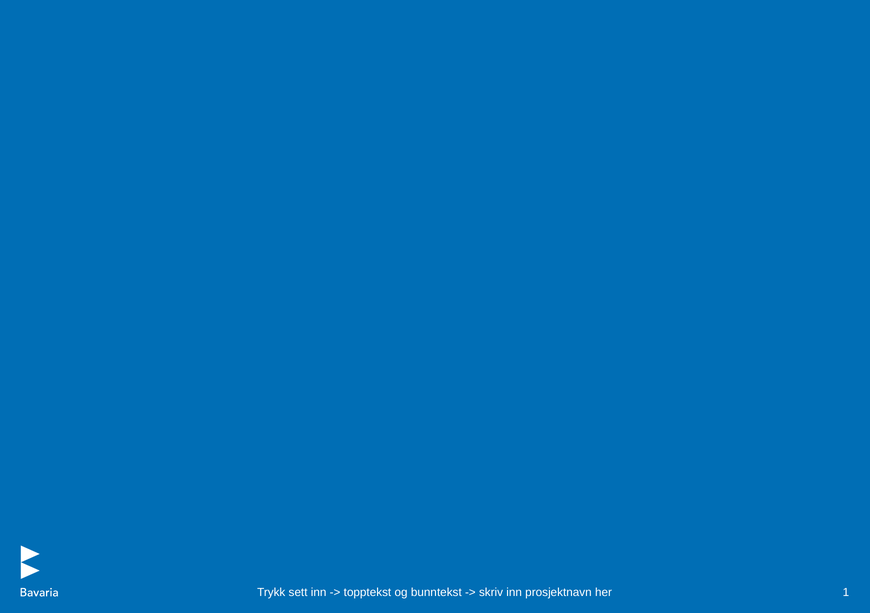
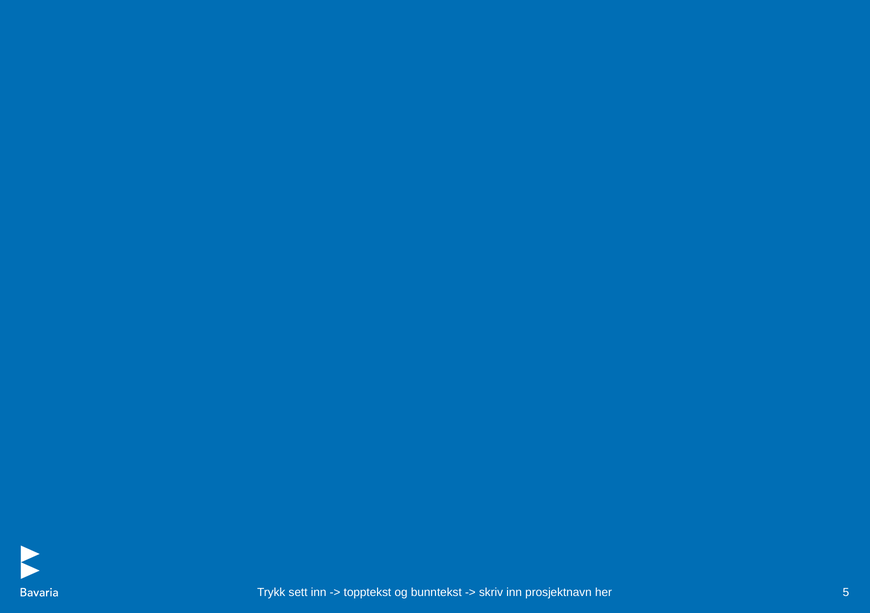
1: 1 -> 5 (846, 593)
